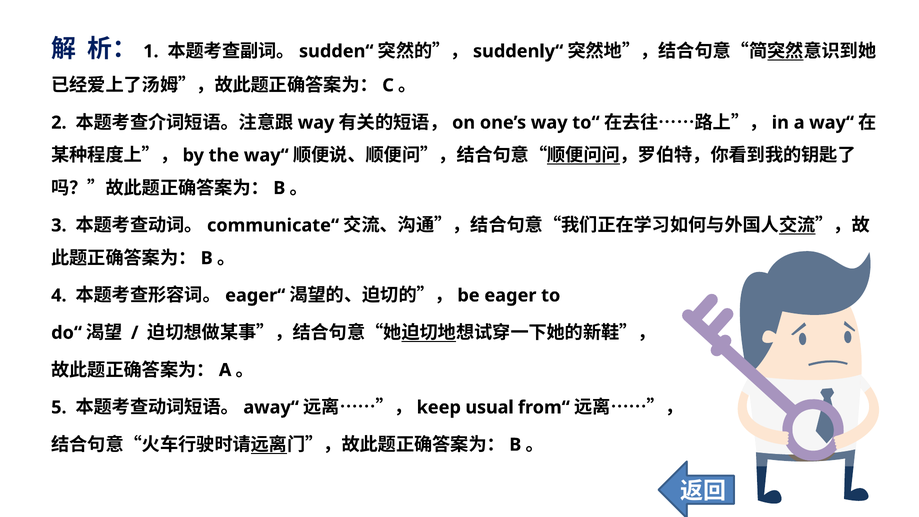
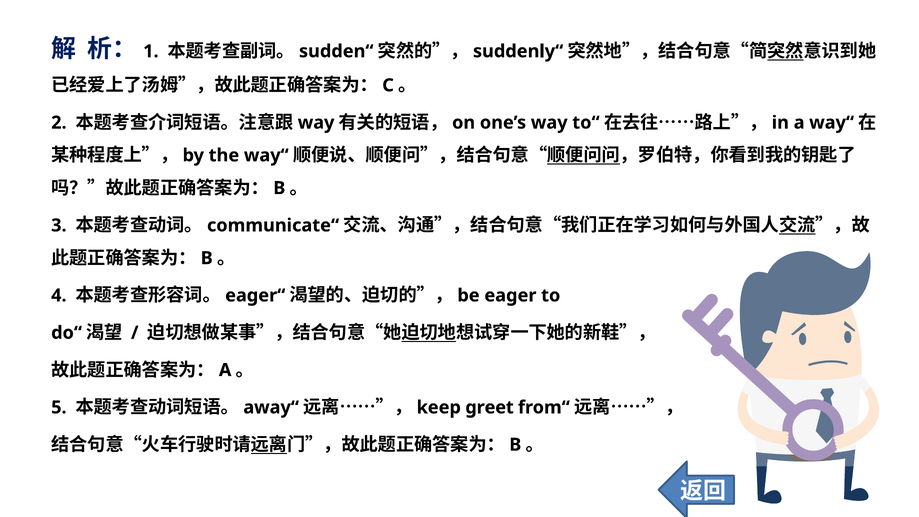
usual: usual -> greet (490, 407)
